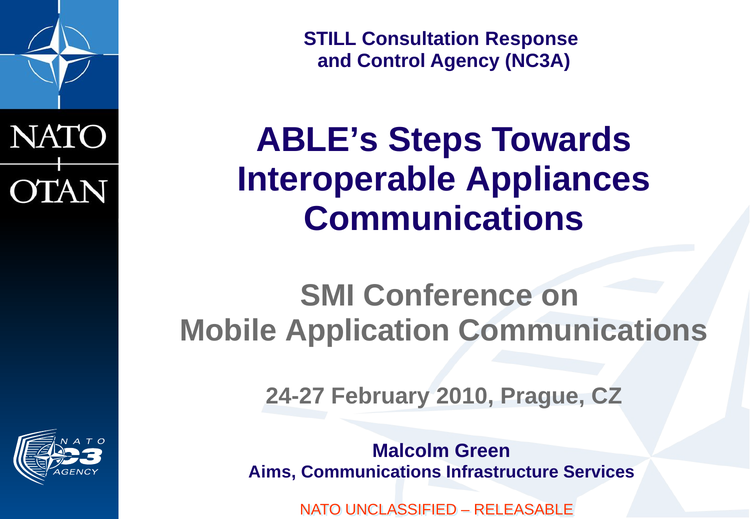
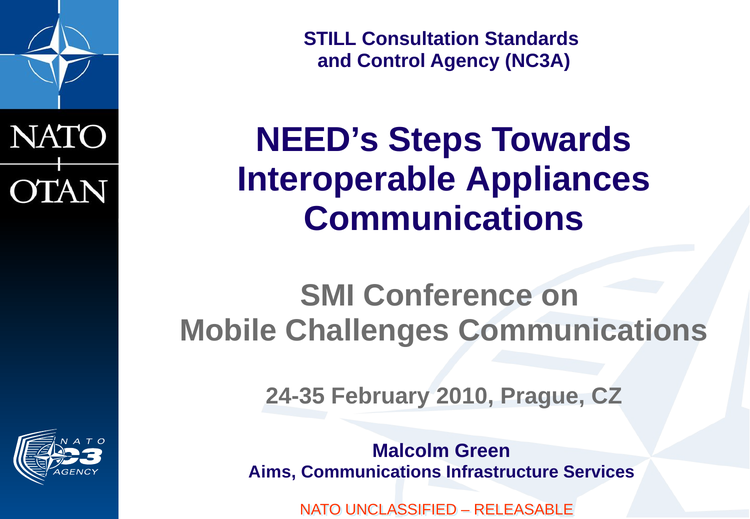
Response: Response -> Standards (532, 39)
ABLE’s: ABLE’s -> NEED’s (318, 140)
Application: Application -> Challenges (368, 331)
24-27: 24-27 -> 24-35 (295, 396)
